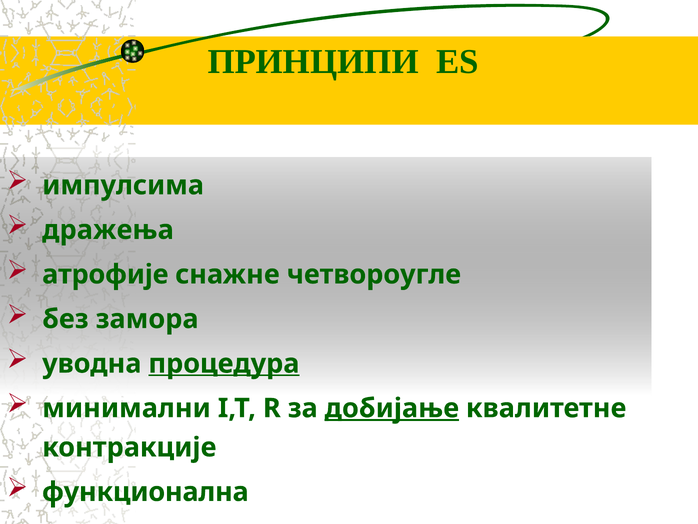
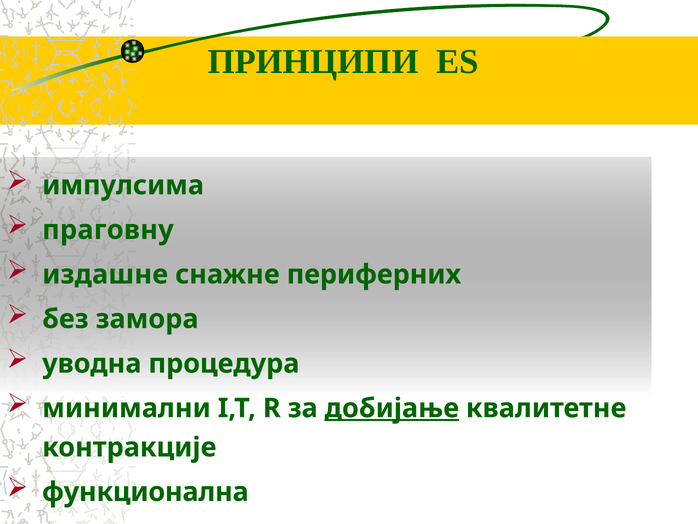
дражења: дражења -> праговну (108, 230)
атрофије: атрофије -> издашне (105, 274)
четвороугле: четвороугле -> периферних (374, 274)
процедура underline: present -> none (224, 363)
